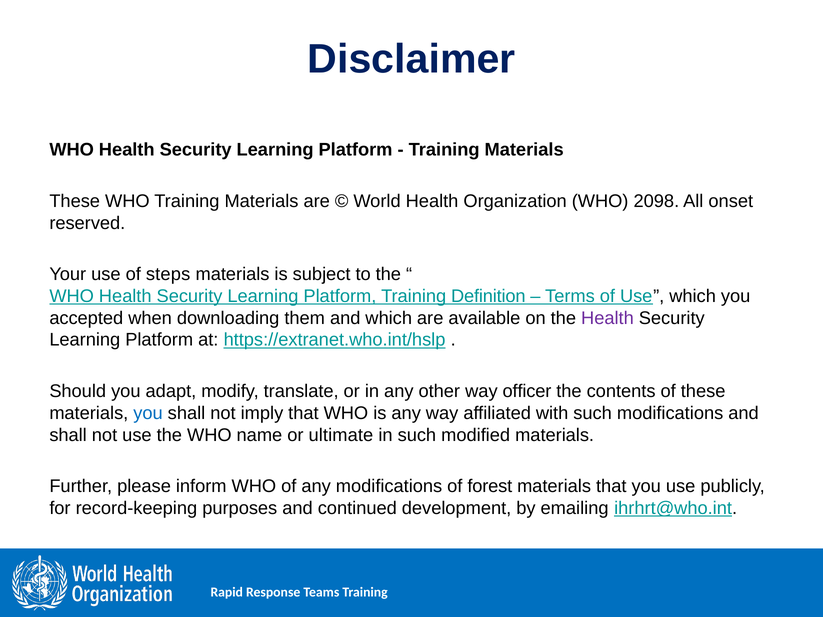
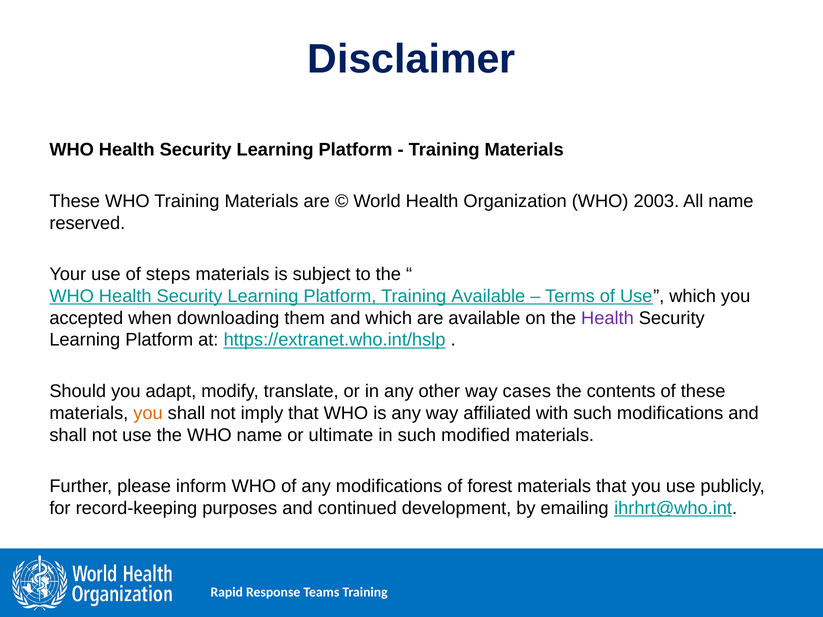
2098: 2098 -> 2003 (656, 201)
All onset: onset -> name (731, 201)
Training Definition: Definition -> Available (488, 296)
officer: officer -> cases (527, 391)
you colour: blue -> orange (148, 413)
